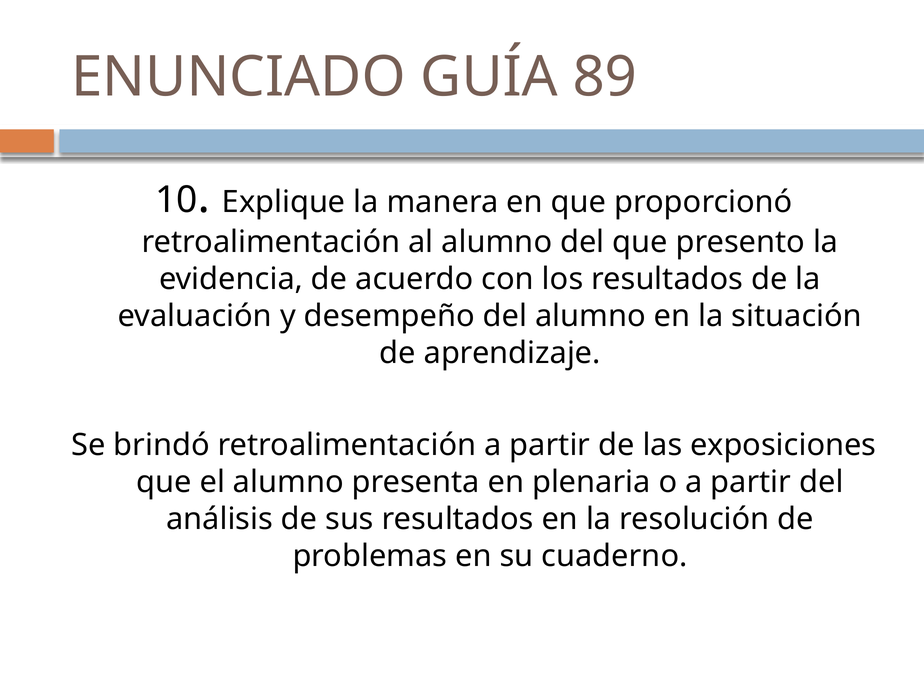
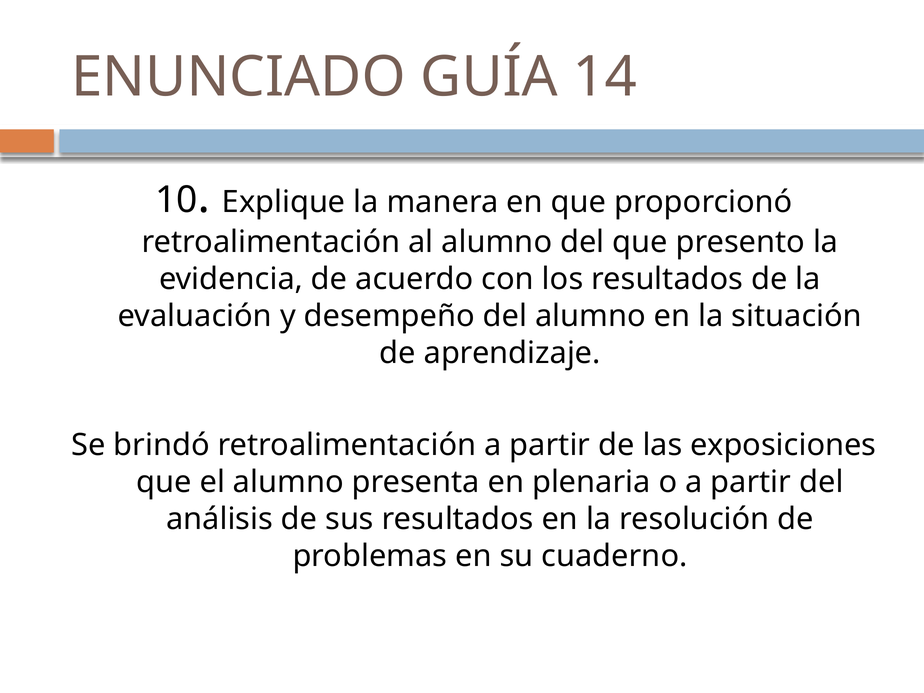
89: 89 -> 14 (605, 77)
